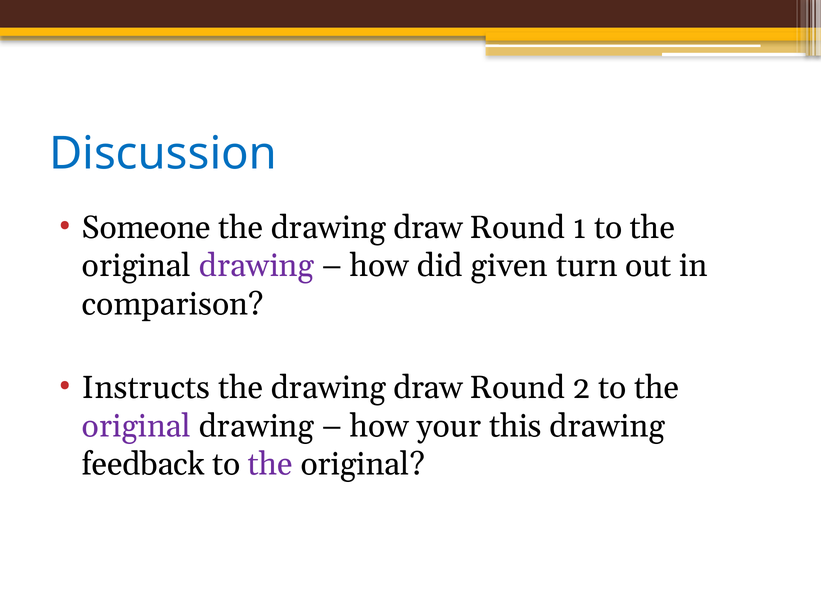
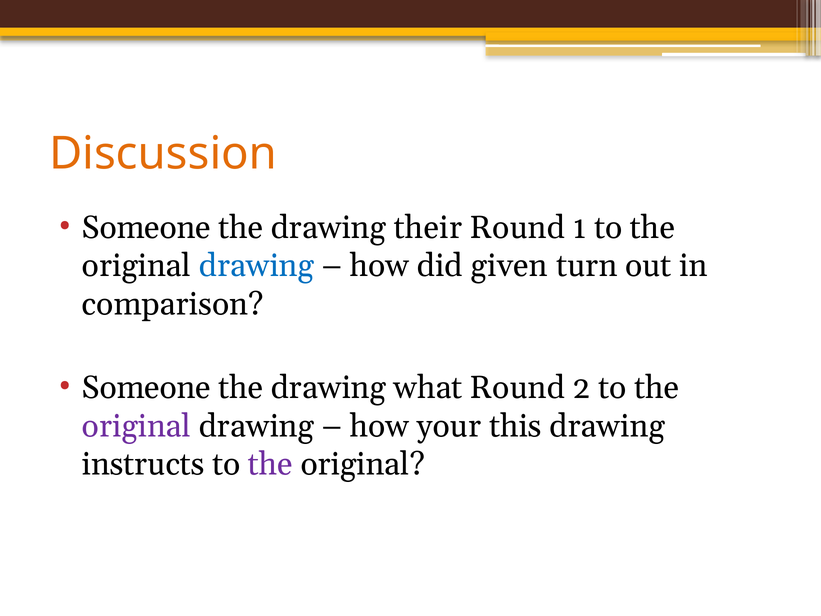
Discussion colour: blue -> orange (163, 154)
draw: draw -> their (428, 227)
drawing colour: purple -> blue (256, 266)
Instructs: Instructs -> Someone (146, 388)
draw: draw -> what (428, 388)
feedback: feedback -> instructs (143, 464)
